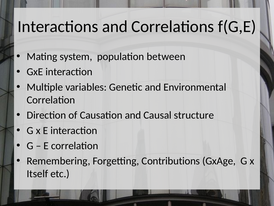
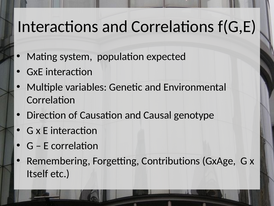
between: between -> expected (166, 56)
structure: structure -> genotype (194, 115)
